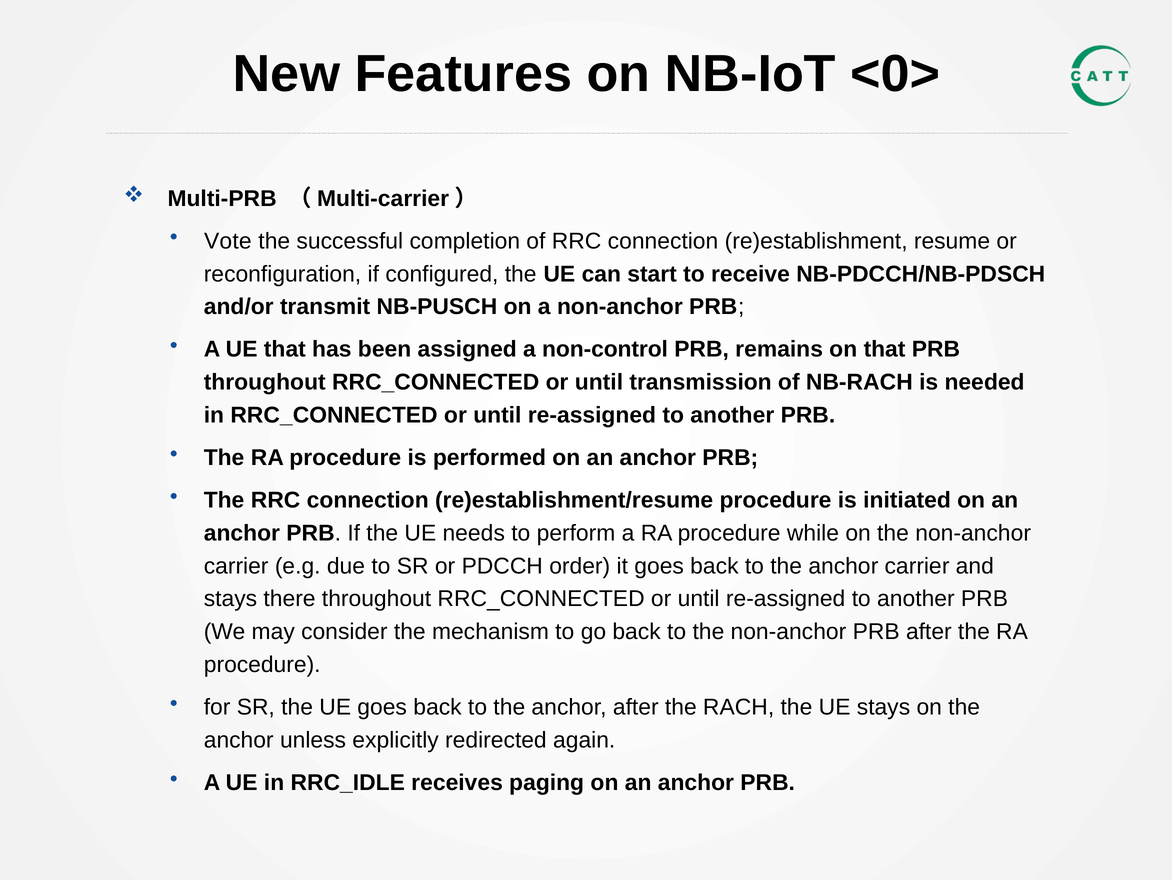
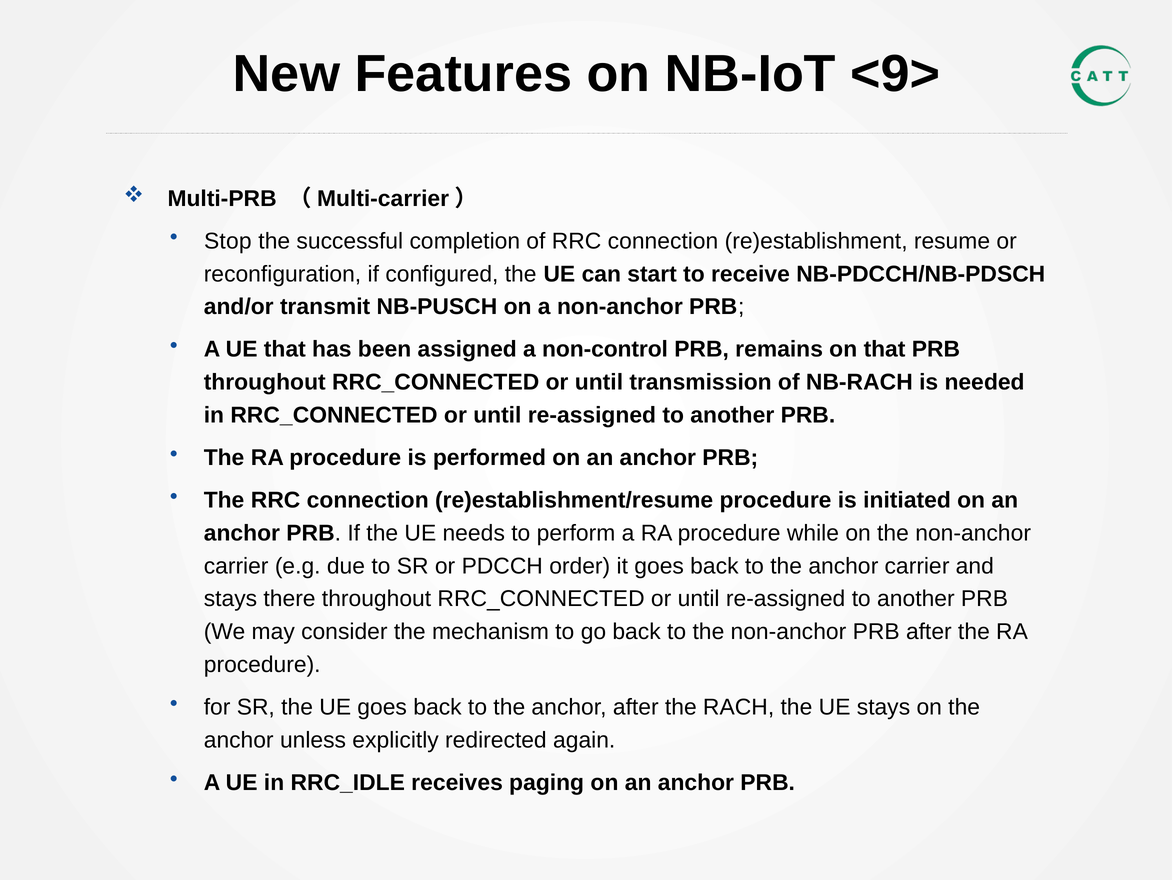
<0>: <0> -> <9> (895, 74)
Vote: Vote -> Stop (228, 241)
